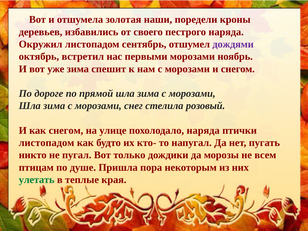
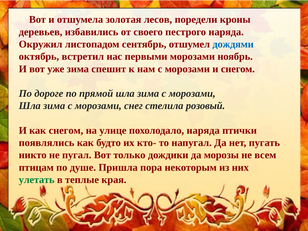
наши: наши -> лесов (158, 20)
дождями colour: purple -> blue (233, 44)
листопадом: листопадом -> появлялись (47, 143)
